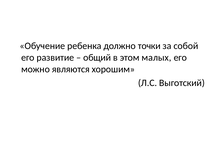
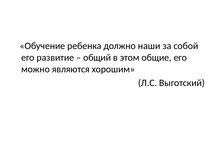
точки: точки -> наши (149, 46)
малых: малых -> общие (157, 57)
